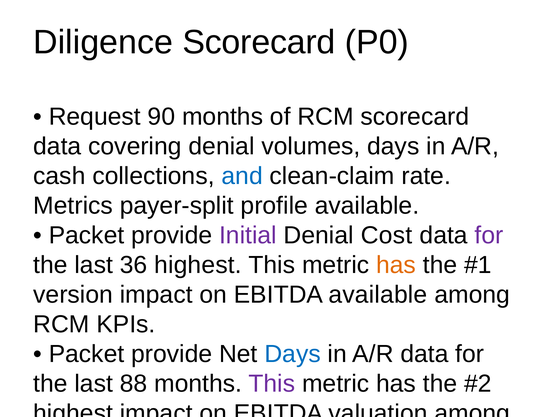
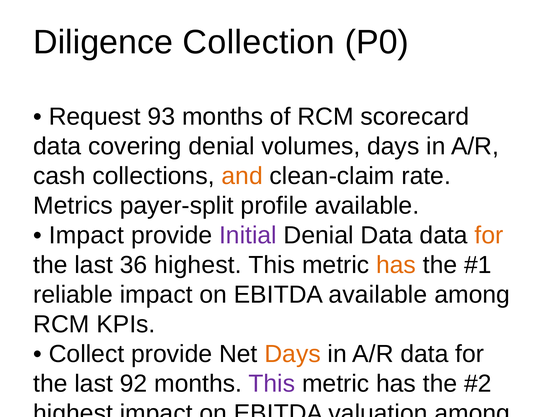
Diligence Scorecard: Scorecard -> Collection (259, 42)
90: 90 -> 93 (161, 117)
and colour: blue -> orange (242, 176)
Packet: Packet -> Impact (86, 235)
Denial Cost: Cost -> Data (387, 235)
for colour: purple -> orange (489, 235)
version: version -> reliable (73, 295)
Packet: Packet -> Collect (87, 354)
Days colour: blue -> orange (293, 354)
88: 88 -> 92 (134, 384)
